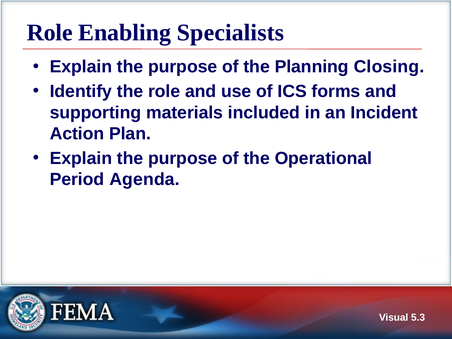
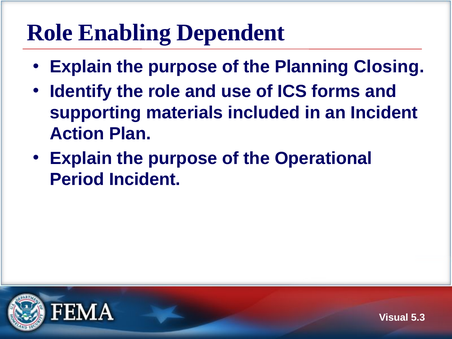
Specialists: Specialists -> Dependent (231, 33)
Period Agenda: Agenda -> Incident (145, 179)
